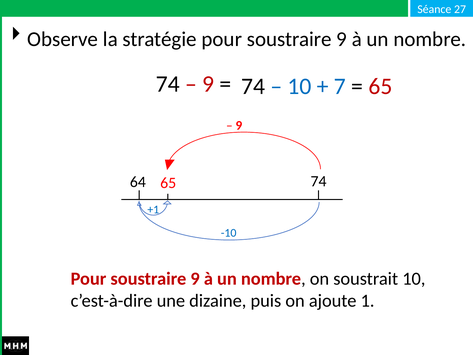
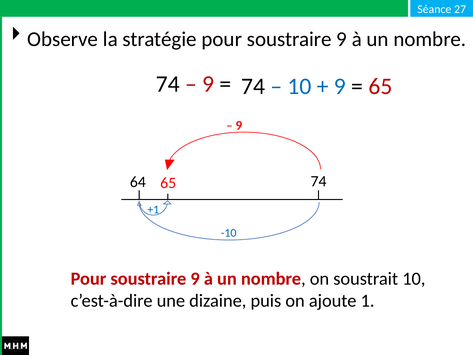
7: 7 -> 9 (340, 86)
